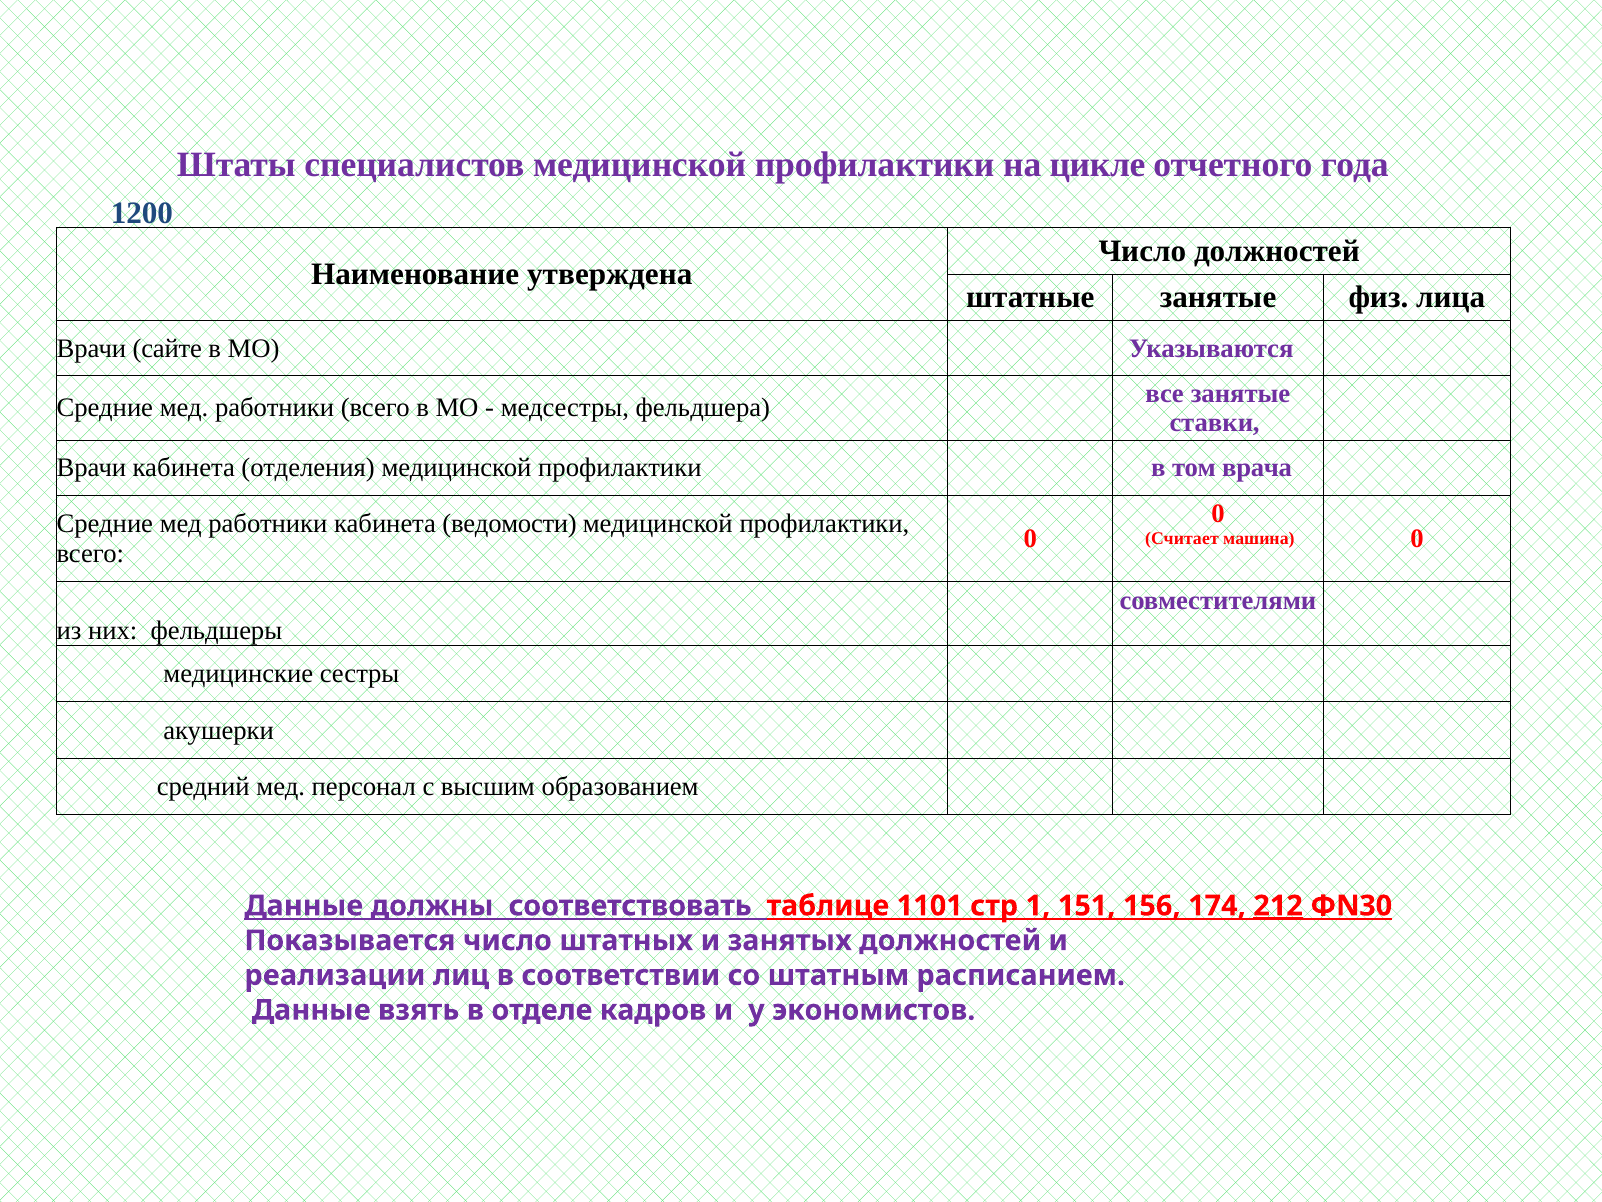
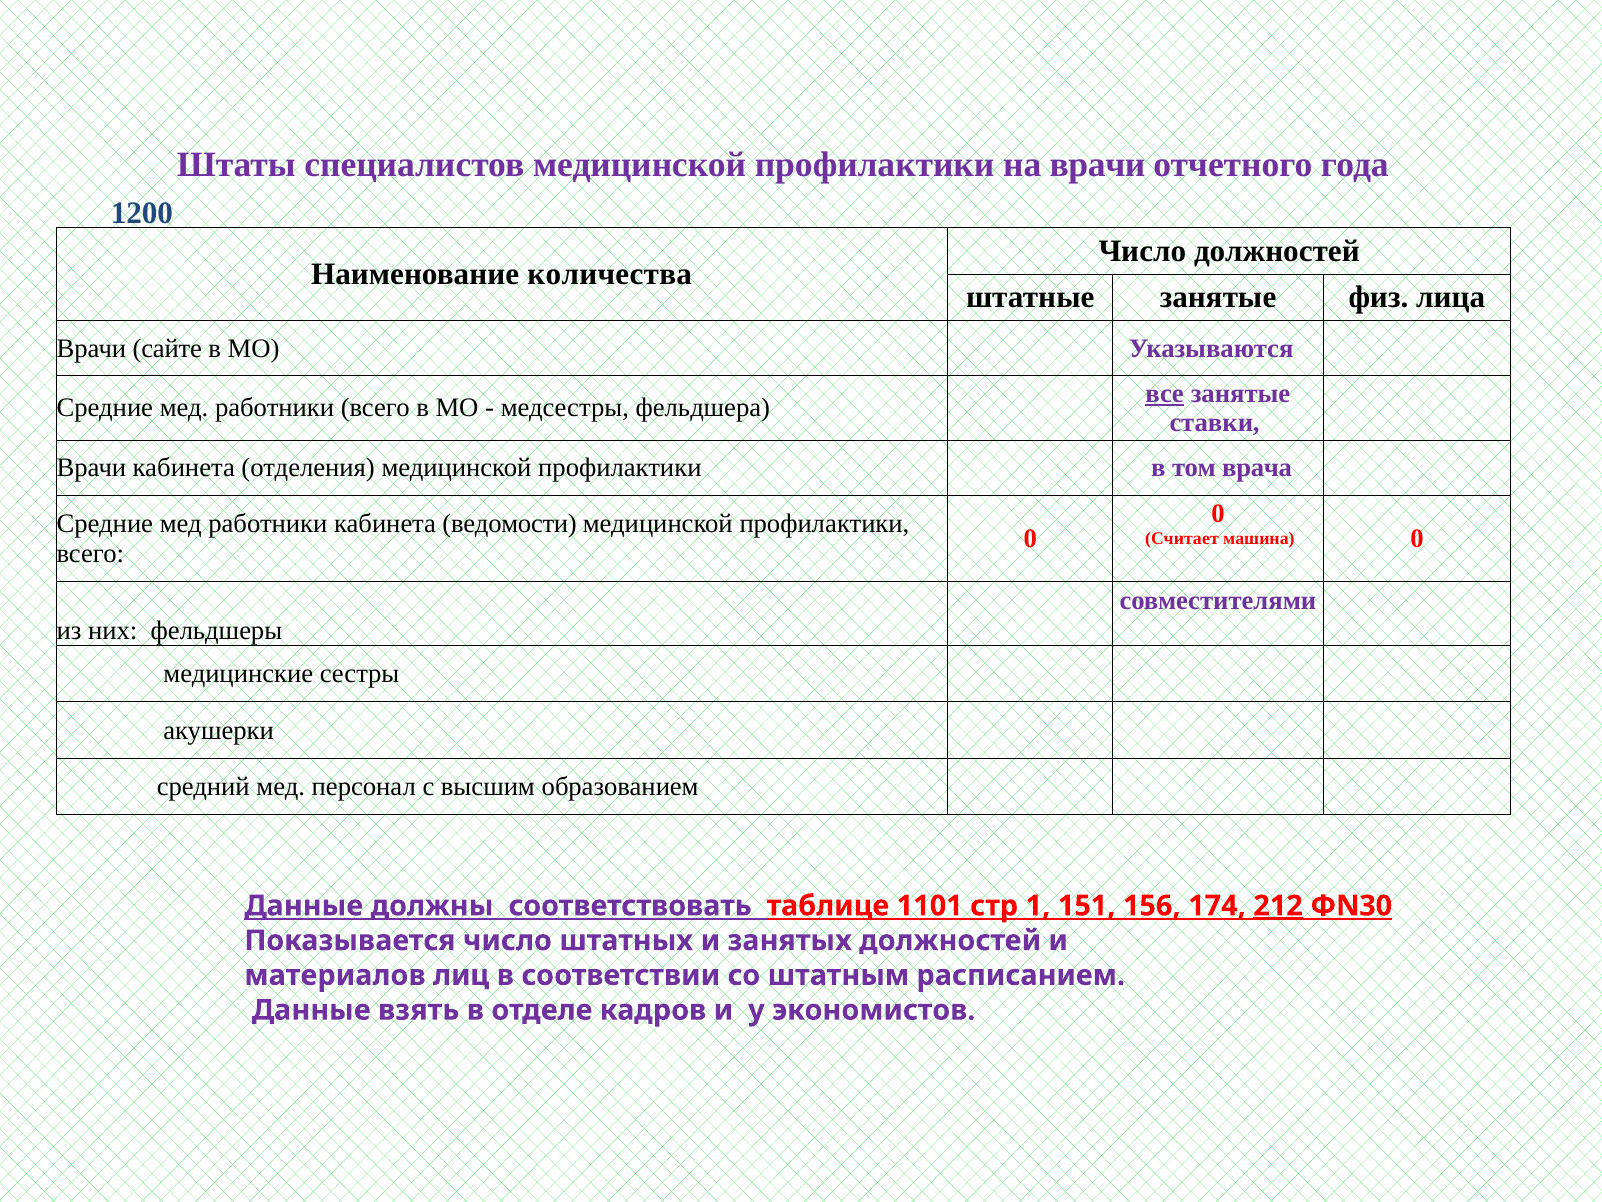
на цикле: цикле -> врачи (1097, 165)
утверждена: утверждена -> количества (610, 274)
все underline: none -> present (1165, 393)
реализации: реализации -> материалов (335, 975)
